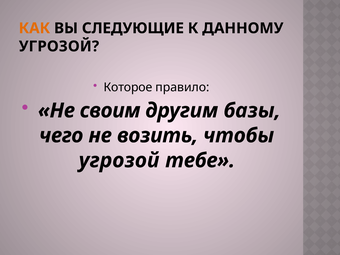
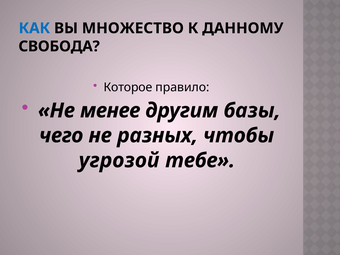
КАК colour: orange -> blue (34, 28)
СЛЕДУЮЩИЕ: СЛЕДУЮЩИЕ -> МНОЖЕСТВО (133, 28)
УГРОЗОЙ: УГРОЗОЙ -> СВОБОДА (59, 46)
своим: своим -> менее (110, 111)
возить: возить -> разных (157, 135)
